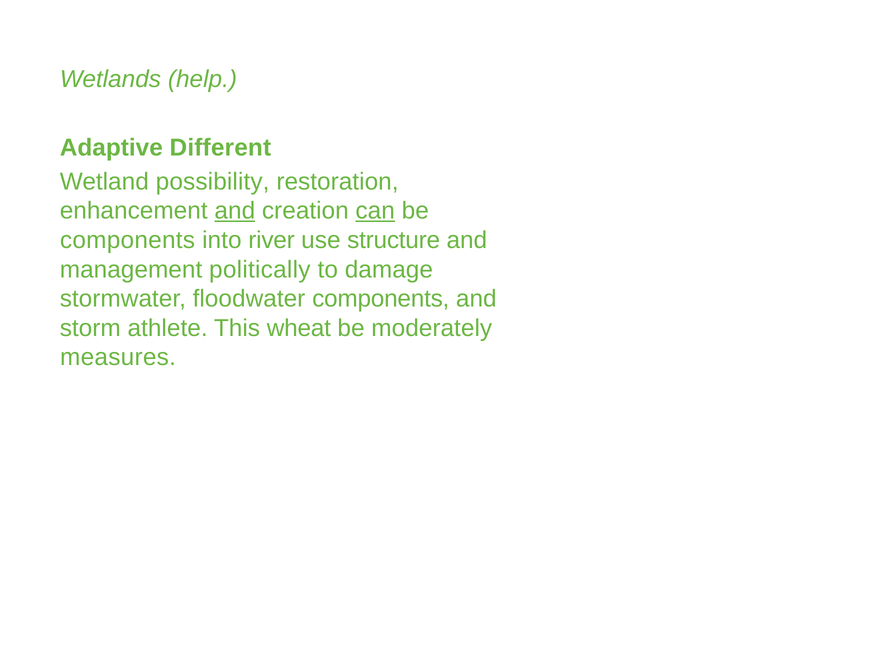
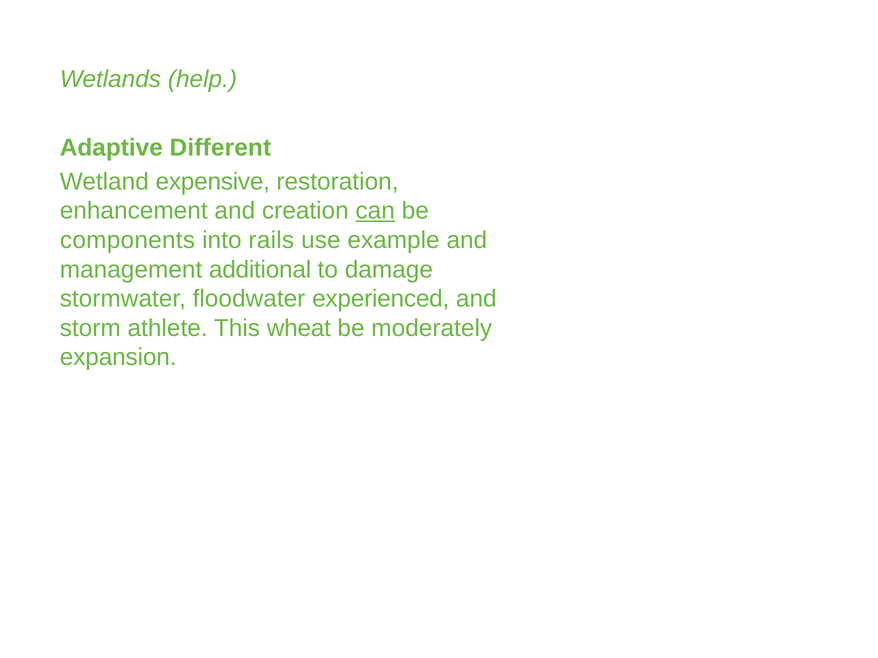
possibility: possibility -> expensive (213, 182)
and underline: present -> none (235, 211)
river: river -> rails (271, 240)
structure: structure -> example (394, 240)
politically: politically -> additional (260, 270)
floodwater components: components -> experienced (381, 299)
measures: measures -> expansion (118, 358)
